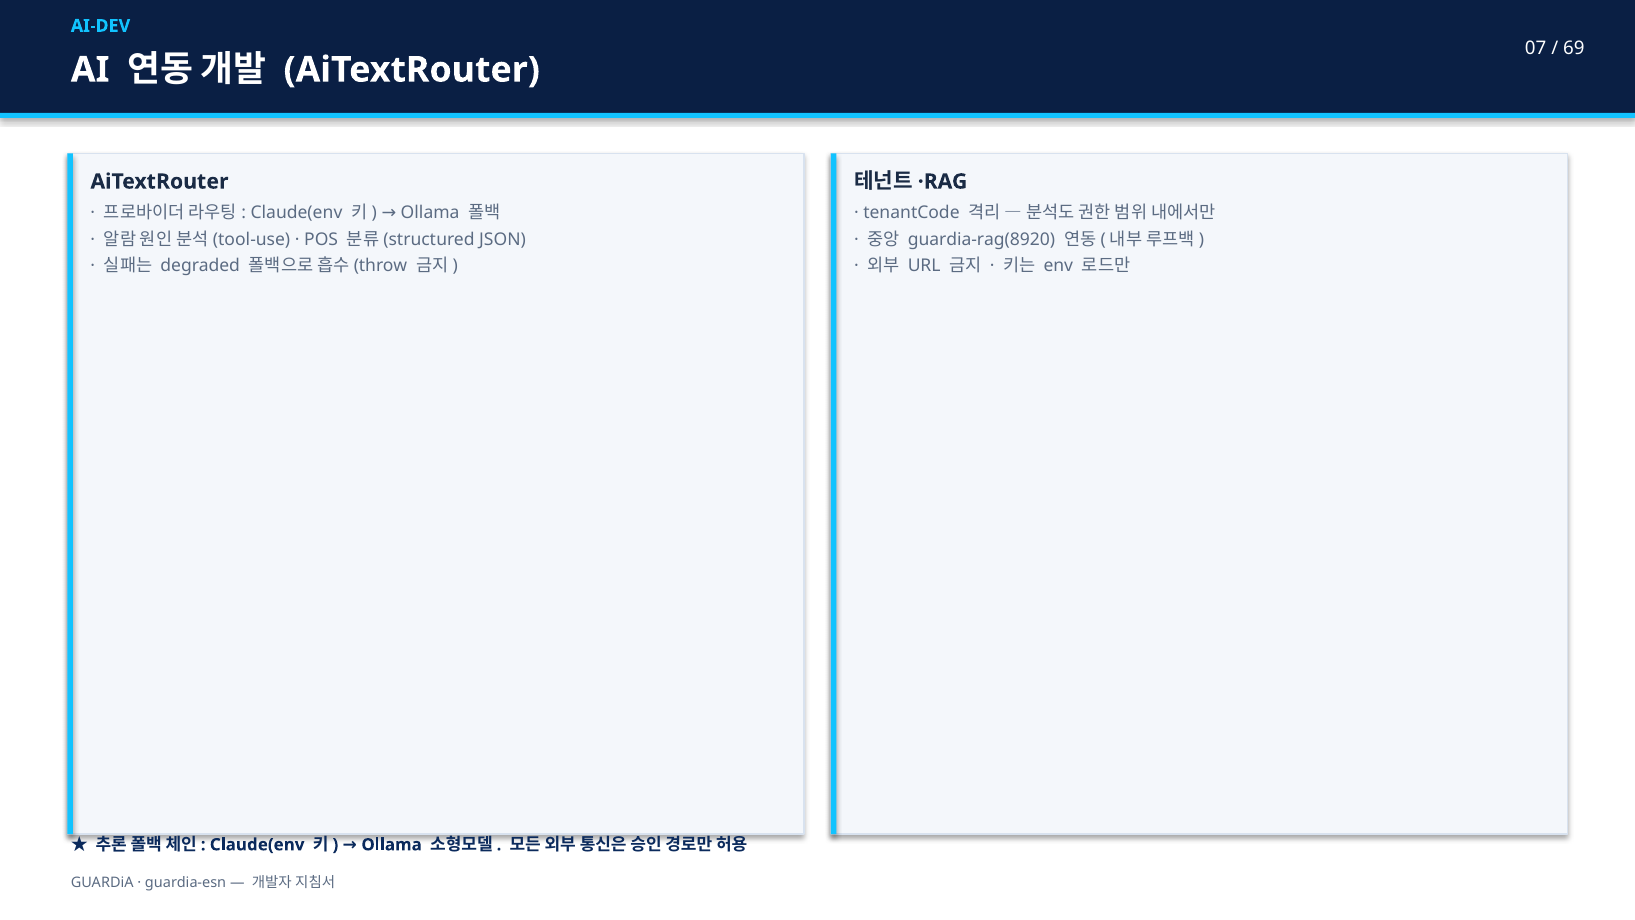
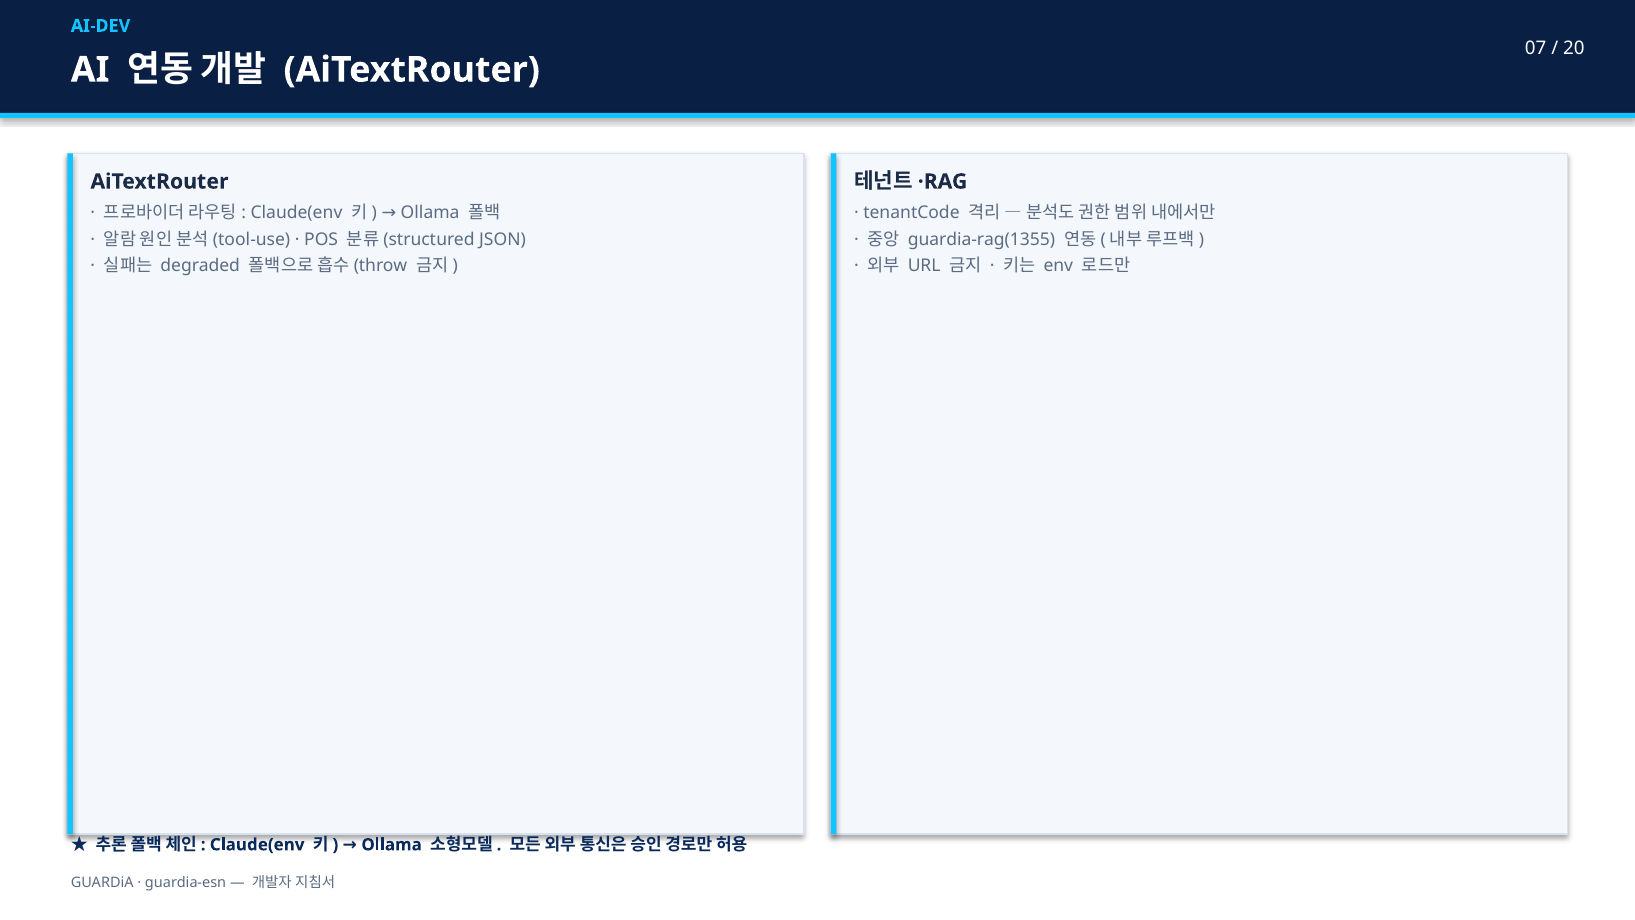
69: 69 -> 20 (1574, 49)
guardia-rag(8920: guardia-rag(8920 -> guardia-rag(1355 (981, 239)
